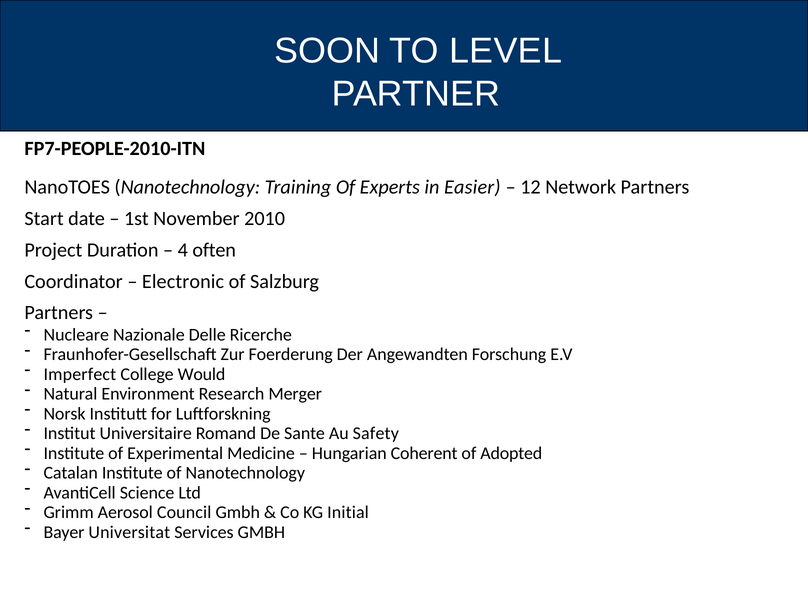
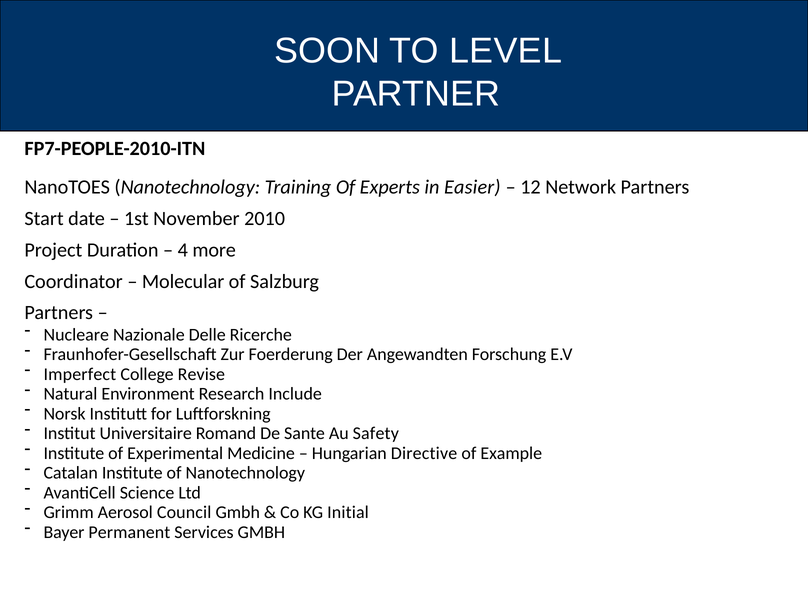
often: often -> more (214, 250)
Electronic: Electronic -> Molecular (183, 281)
Would: Would -> Revise (201, 374)
Merger: Merger -> Include (295, 394)
Coherent: Coherent -> Directive (424, 453)
Adopted: Adopted -> Example (511, 453)
Universitat: Universitat -> Permanent (129, 532)
